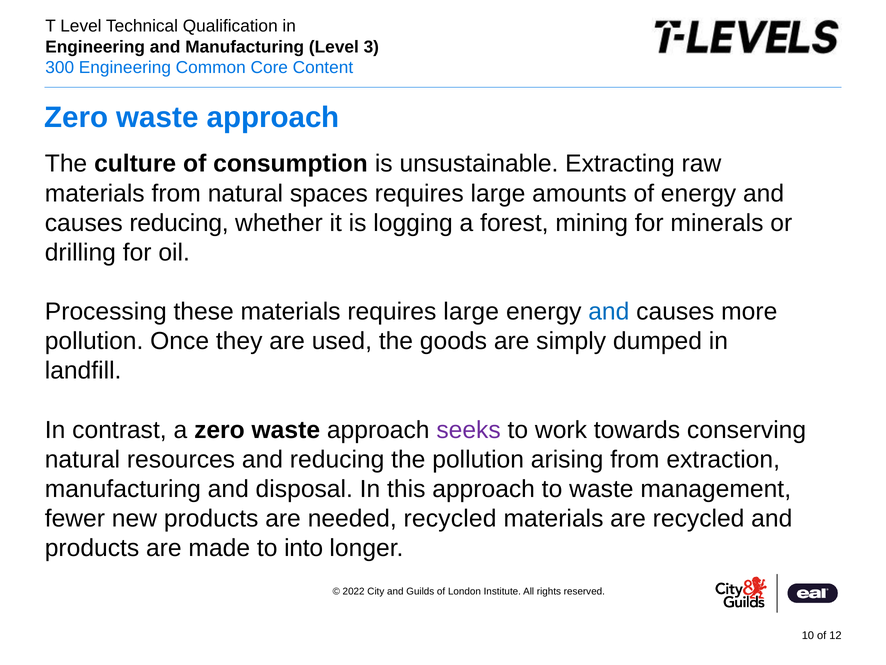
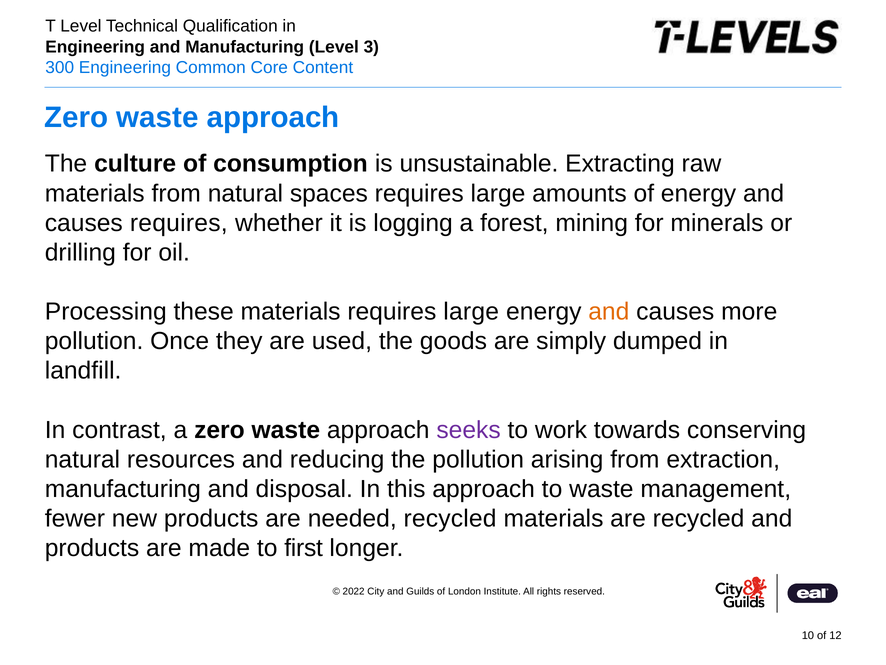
causes reducing: reducing -> requires (179, 223)
and colour: blue -> orange (609, 311)
into: into -> first (304, 548)
